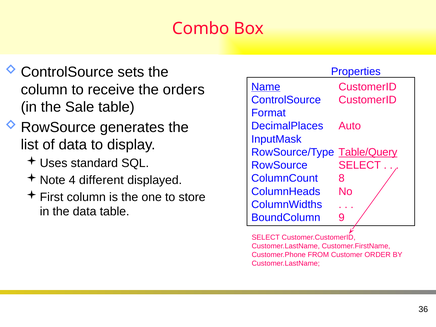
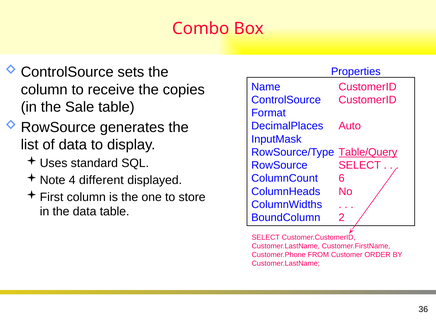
Name underline: present -> none (266, 87)
orders: orders -> copies (184, 90)
8: 8 -> 6 (342, 178)
9: 9 -> 2 (342, 218)
